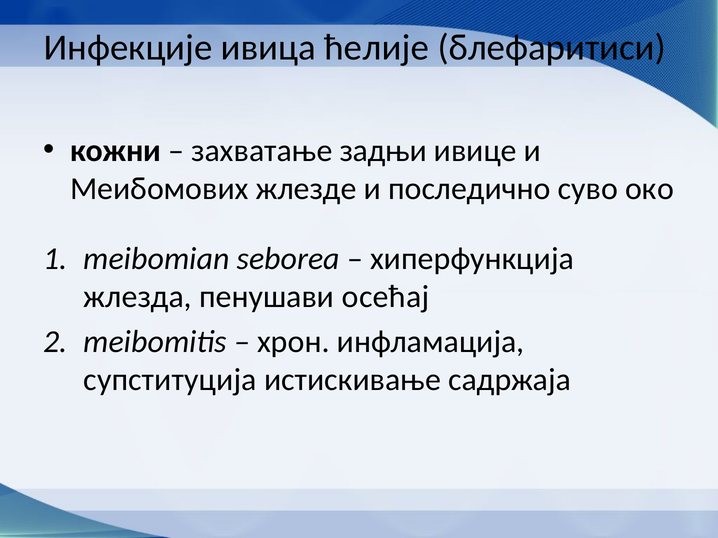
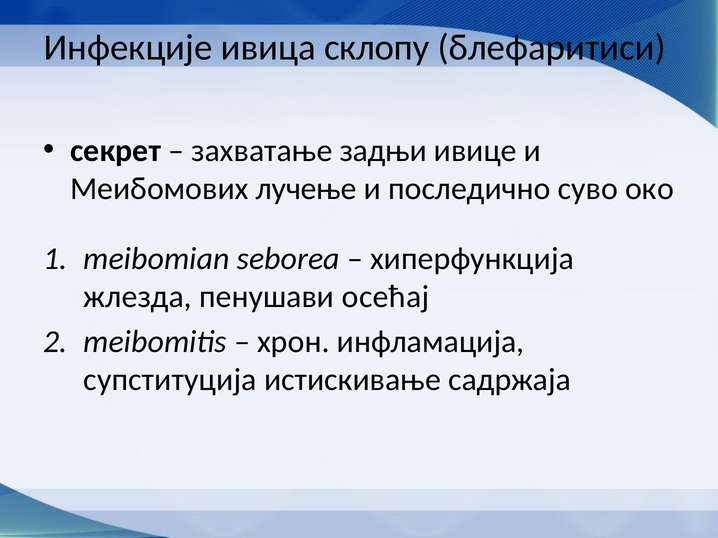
ћелије: ћелије -> склопу (377, 47)
кожни: кожни -> секрет (116, 151)
жлезде: жлезде -> лучење (306, 189)
